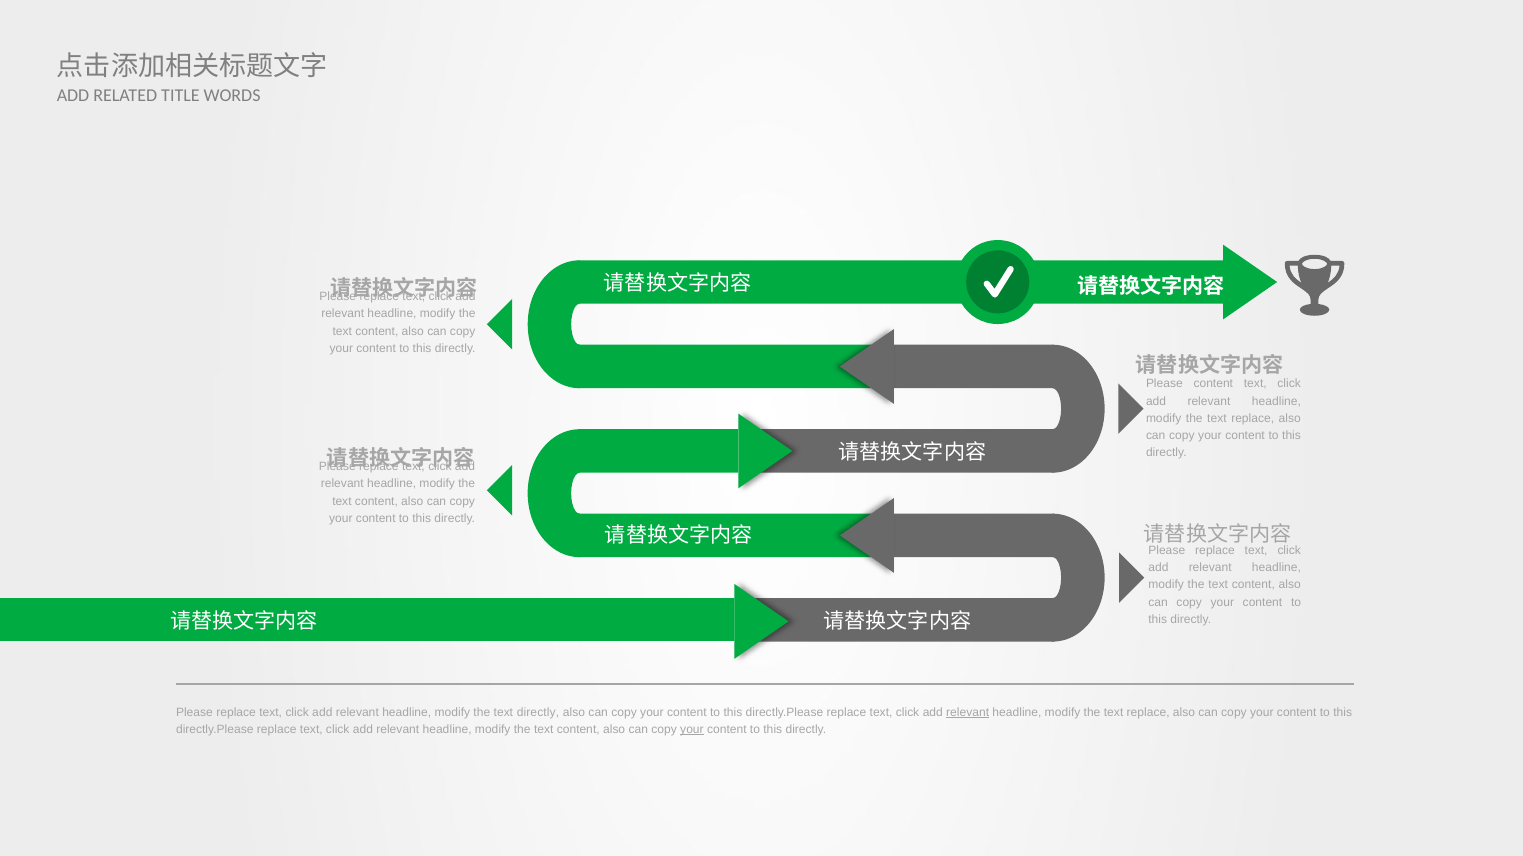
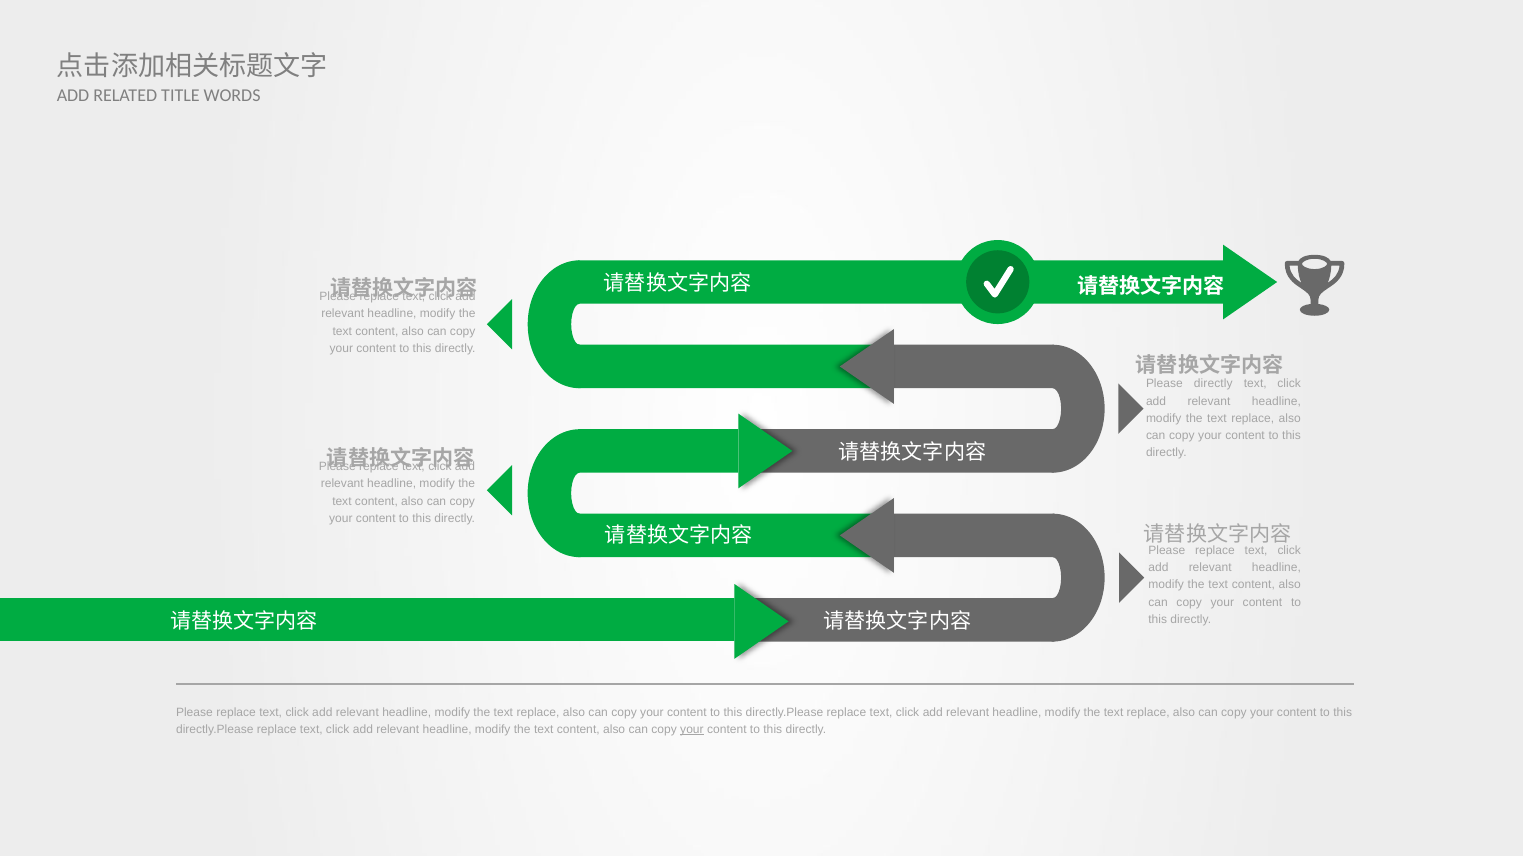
Please content: content -> directly (1213, 384)
directly: directly -> replace (538, 713)
relevant underline: present -> none (968, 713)
